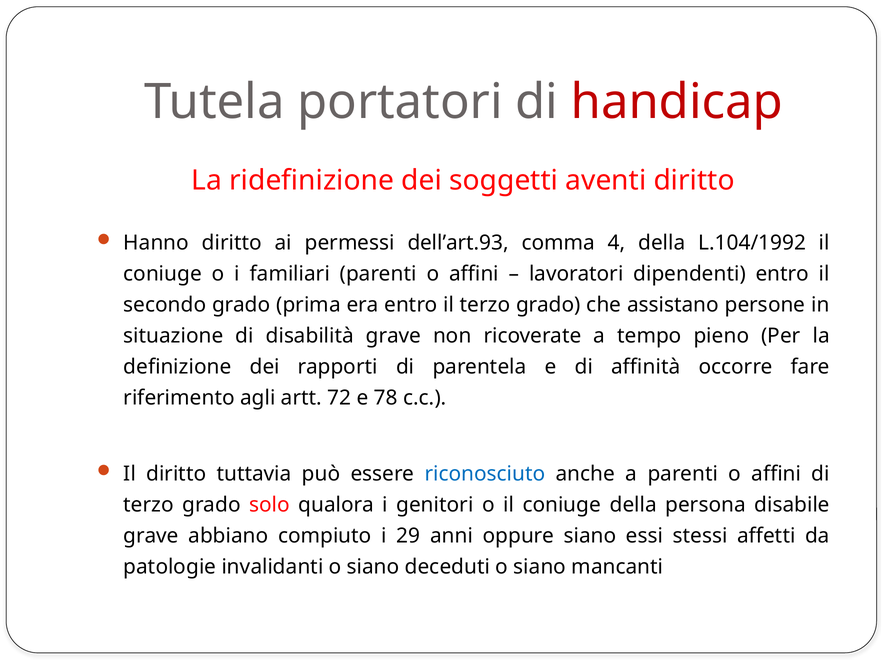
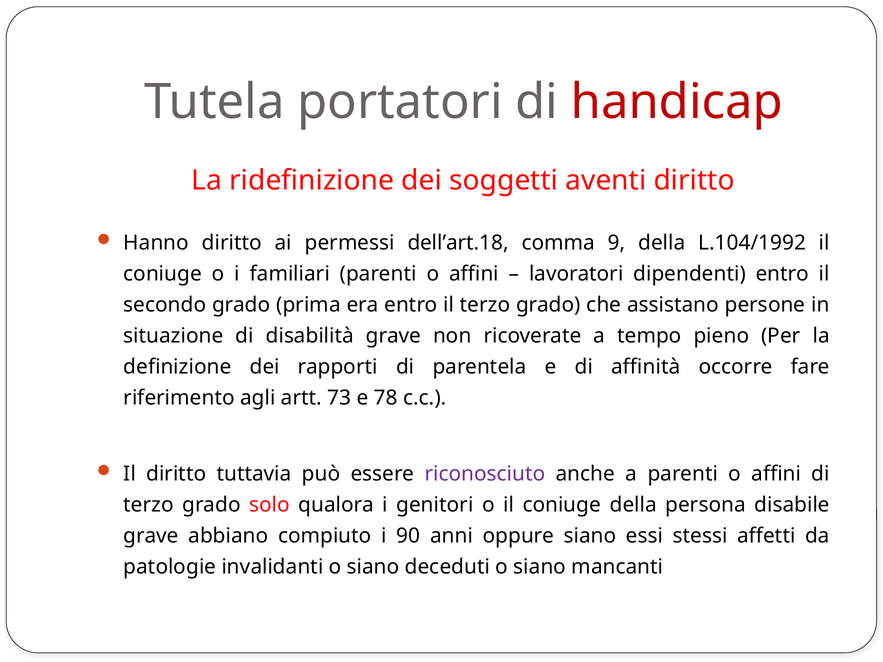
dell’art.93: dell’art.93 -> dell’art.18 (458, 243)
4: 4 -> 9 (617, 243)
72: 72 -> 73 (339, 398)
riconosciuto colour: blue -> purple (485, 474)
29: 29 -> 90 (408, 536)
